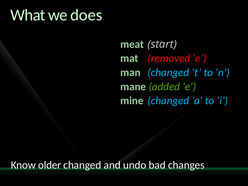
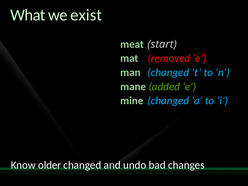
does: does -> exist (86, 15)
